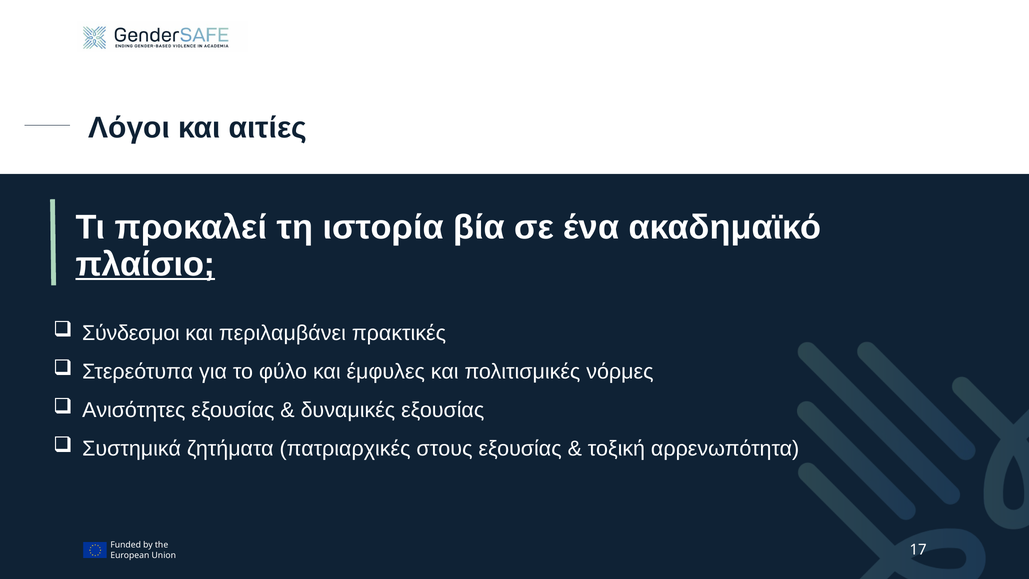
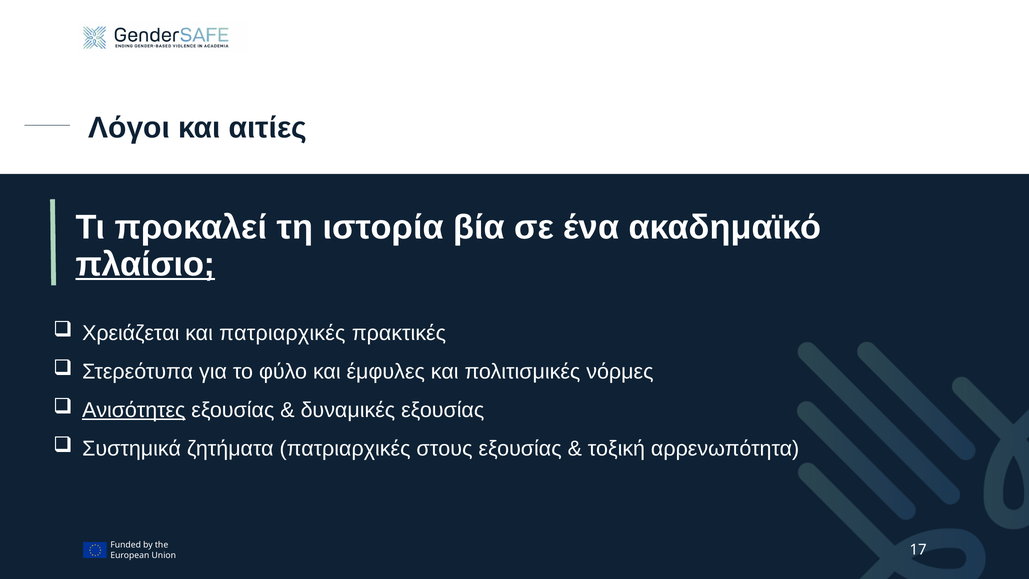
Σύνδεσμοι: Σύνδεσμοι -> Χρειάζεται (131, 333)
και περιλαμβάνει: περιλαμβάνει -> πατριαρχικές (282, 333)
Ανισότητες underline: none -> present (134, 410)
